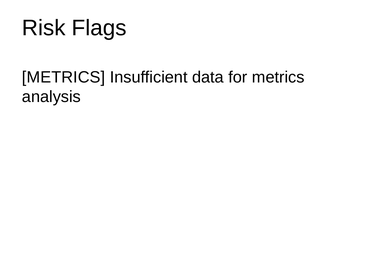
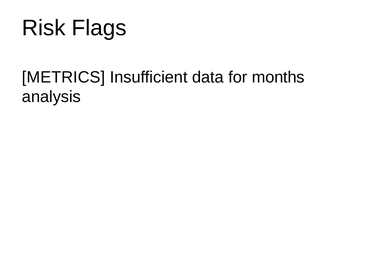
for metrics: metrics -> months (278, 77)
